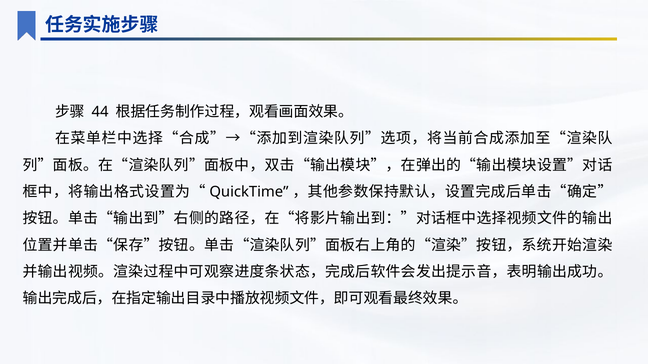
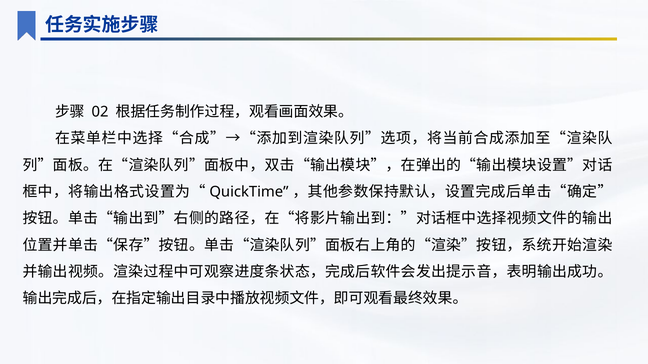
44: 44 -> 02 (100, 112)
